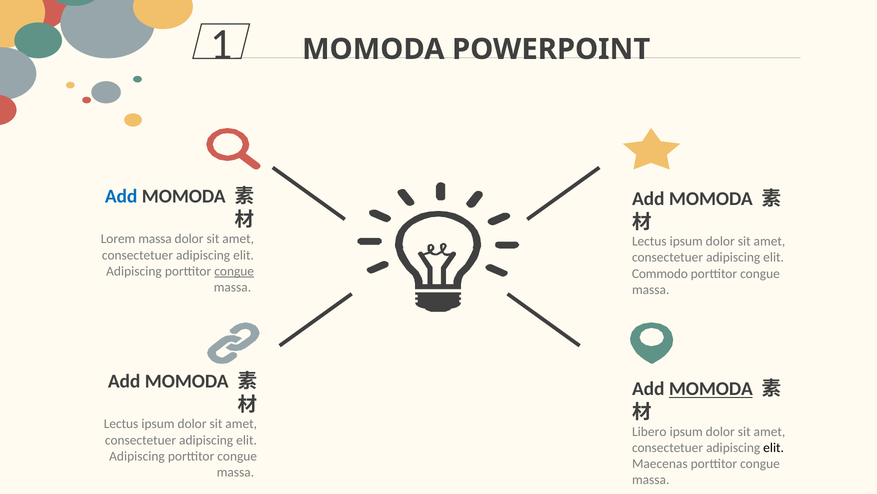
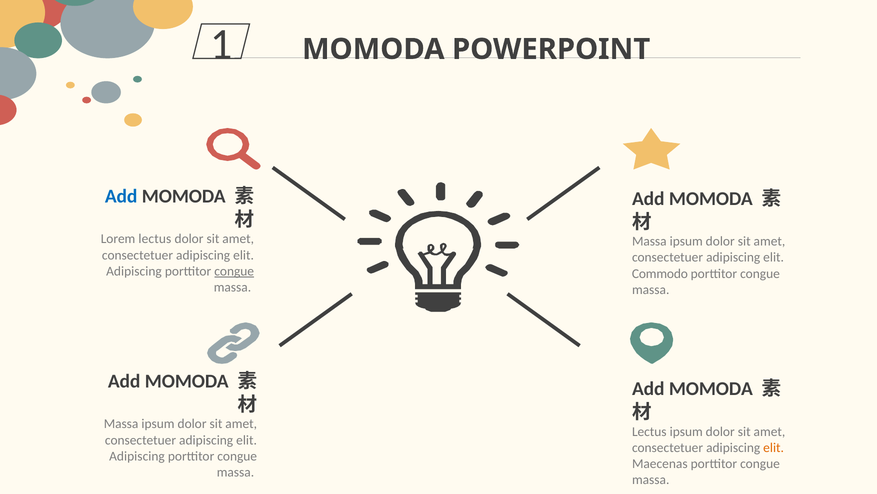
Lorem massa: massa -> lectus (155, 239)
Lectus: Lectus -> Massa (649, 241)
MOMODA underline: present -> none (711, 388)
Lectus: Lectus -> Massa (121, 423)
Libero: Libero -> Lectus (649, 431)
elit colour: black -> orange (774, 447)
